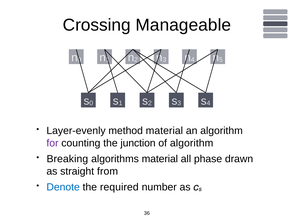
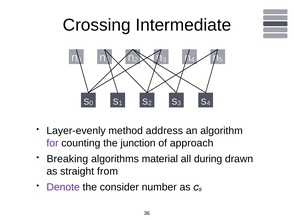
Manageable: Manageable -> Intermediate (183, 25)
method material: material -> address (164, 131)
of algorithm: algorithm -> approach (192, 143)
phase: phase -> during (208, 159)
Denote colour: blue -> purple (63, 188)
required: required -> consider (119, 188)
